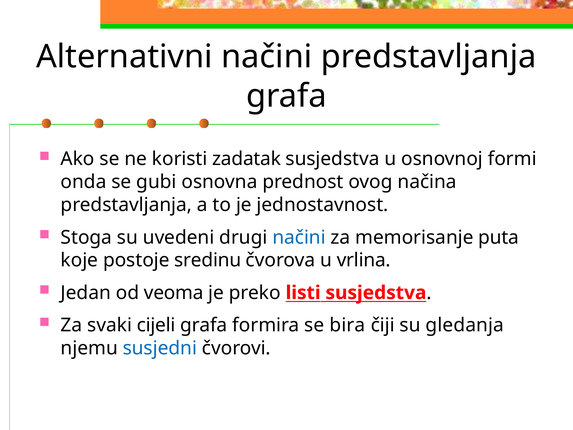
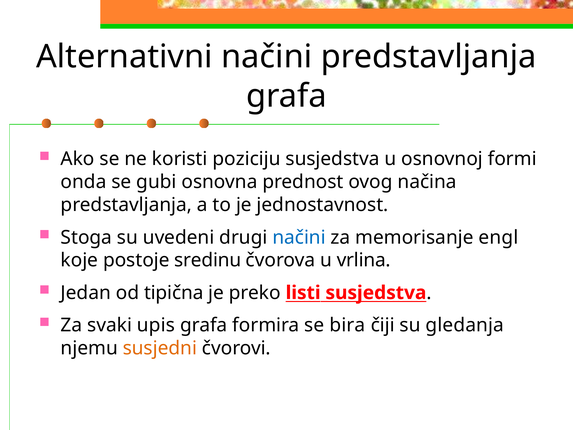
zadatak: zadatak -> poziciju (247, 159)
puta: puta -> engl (498, 237)
veoma: veoma -> tipična (174, 293)
cijeli: cijeli -> upis (156, 325)
susjedni colour: blue -> orange (160, 348)
